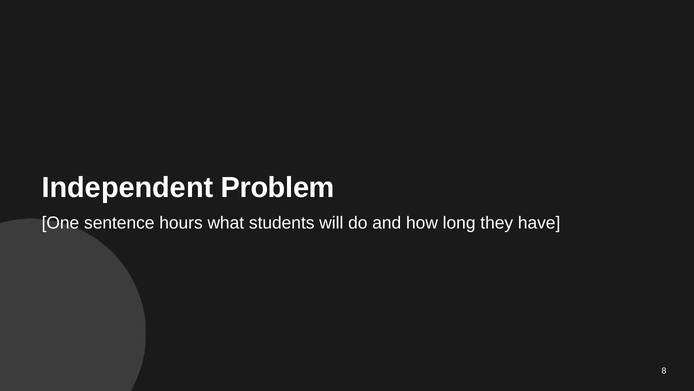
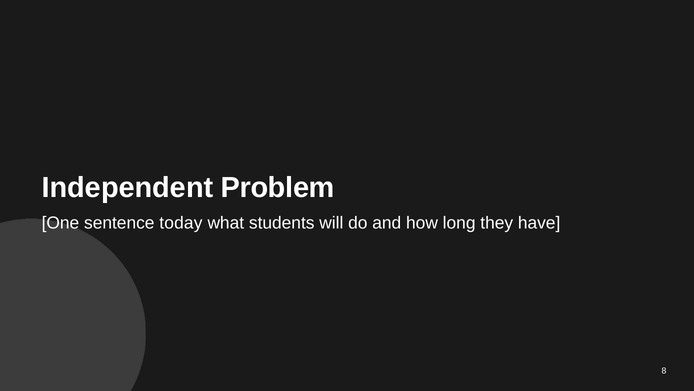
hours: hours -> today (181, 222)
